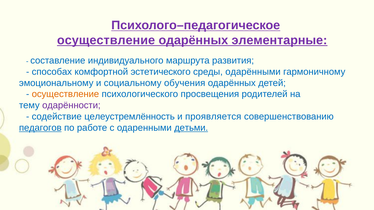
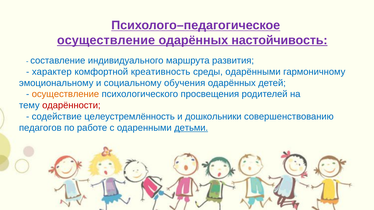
элементарные: элементарные -> настойчивость (279, 40)
способах: способах -> характер (52, 72)
эстетического: эстетического -> креативность (161, 72)
одарённости colour: purple -> red (71, 106)
проявляется: проявляется -> дошкольники (213, 117)
педагогов underline: present -> none (40, 128)
